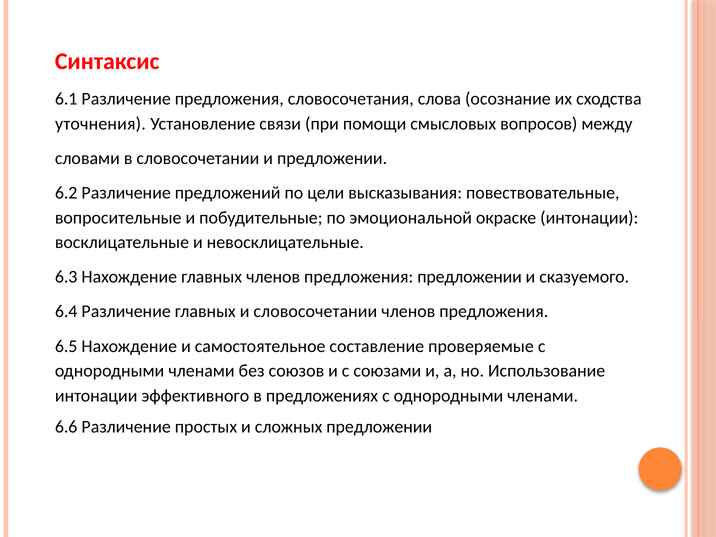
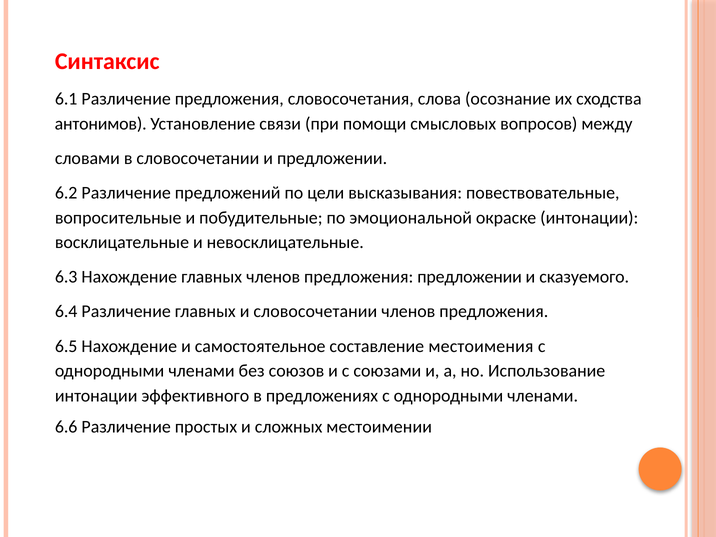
уточнения: уточнения -> антонимов (101, 124)
проверяемые: проверяемые -> местоимения (481, 346)
сложных предложении: предложении -> местоимении (379, 427)
